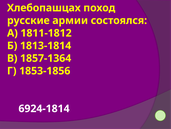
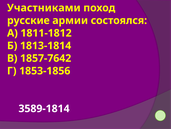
Хлебопашцах: Хлебопашцах -> Участниками (44, 8)
1857-1364: 1857-1364 -> 1857-7642 (46, 58)
6924-1814: 6924-1814 -> 3589-1814 (44, 108)
